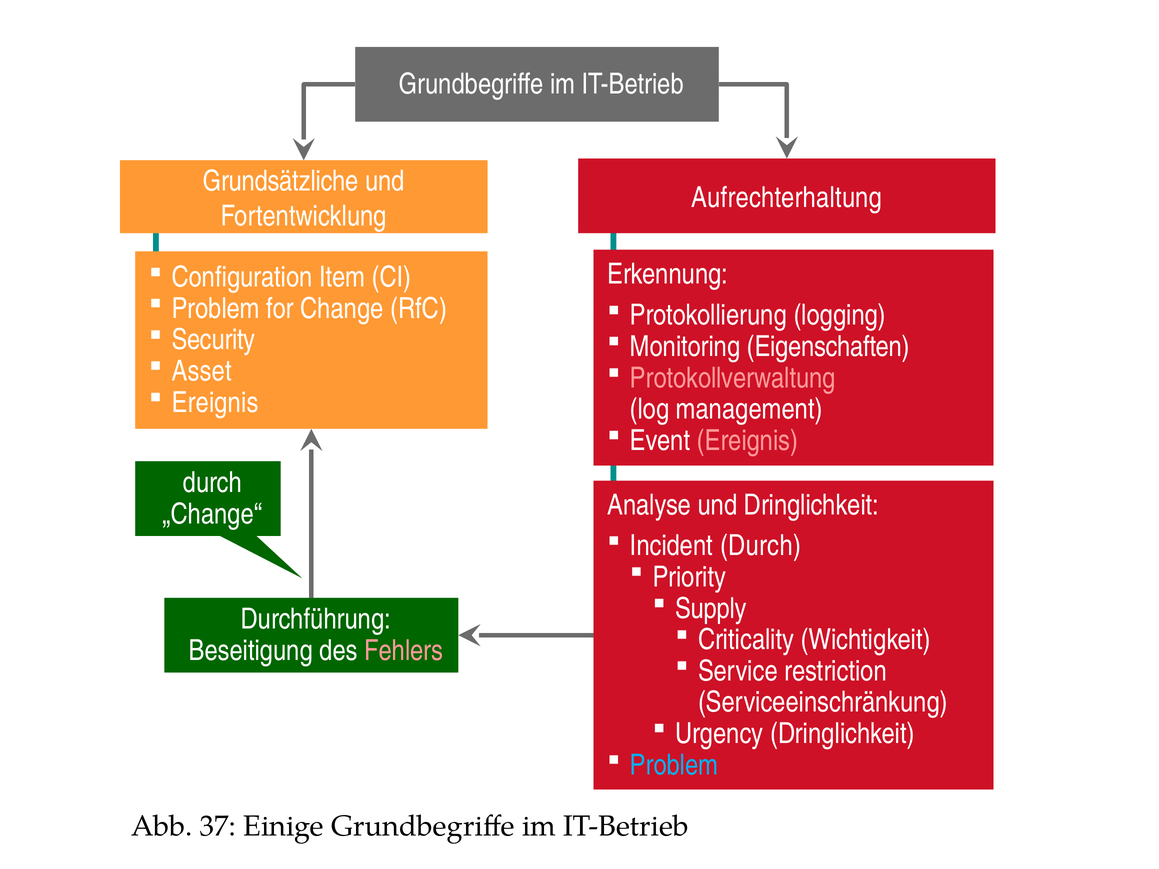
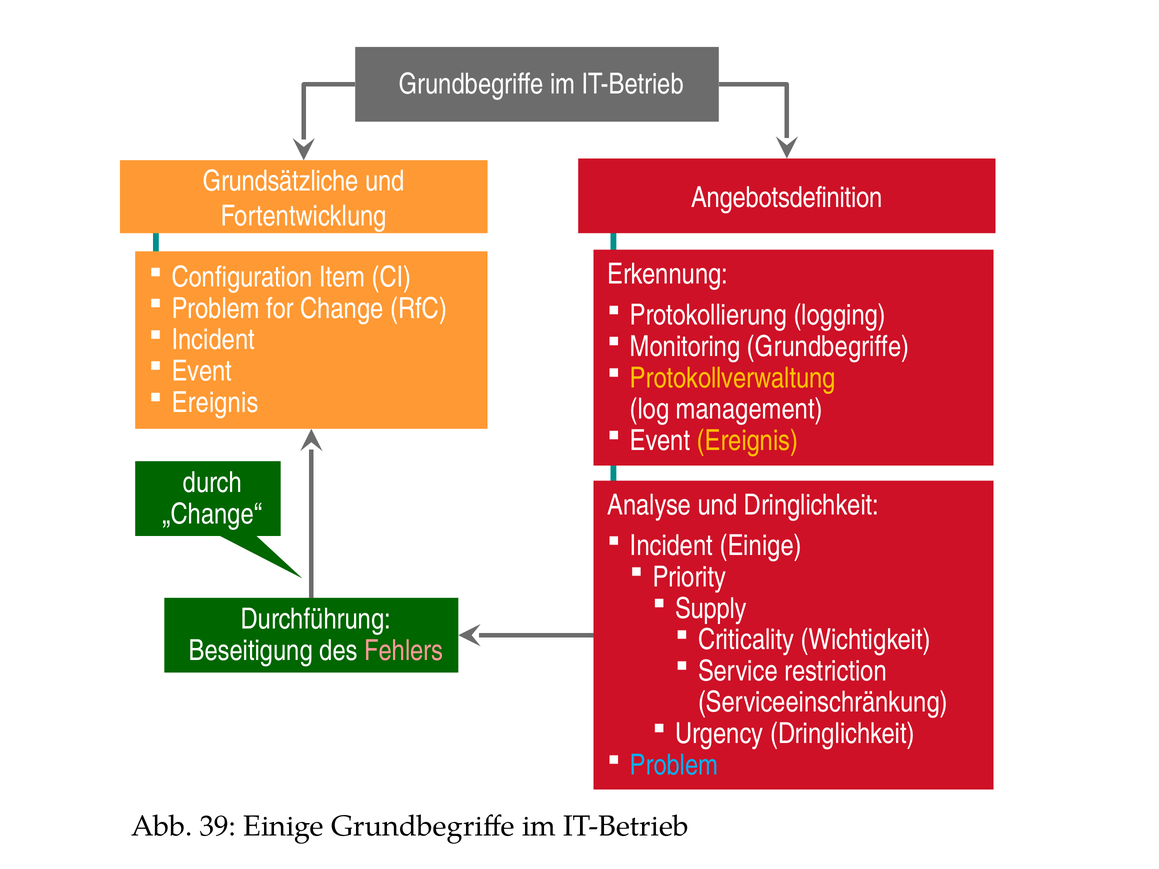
Aufrechterhaltung: Aufrechterhaltung -> Angebotsdefinition (787, 198)
Security: Security -> Incident (213, 340)
Monitoring Eigenschaften: Eigenschaften -> Grundbegriffe (828, 347)
Asset: Asset -> Event (202, 371)
Protokollverwaltung colour: pink -> yellow (733, 378)
Ereignis colour: pink -> yellow (747, 441)
Incident Durch: Durch -> Einige (761, 546)
37: 37 -> 39 (218, 826)
